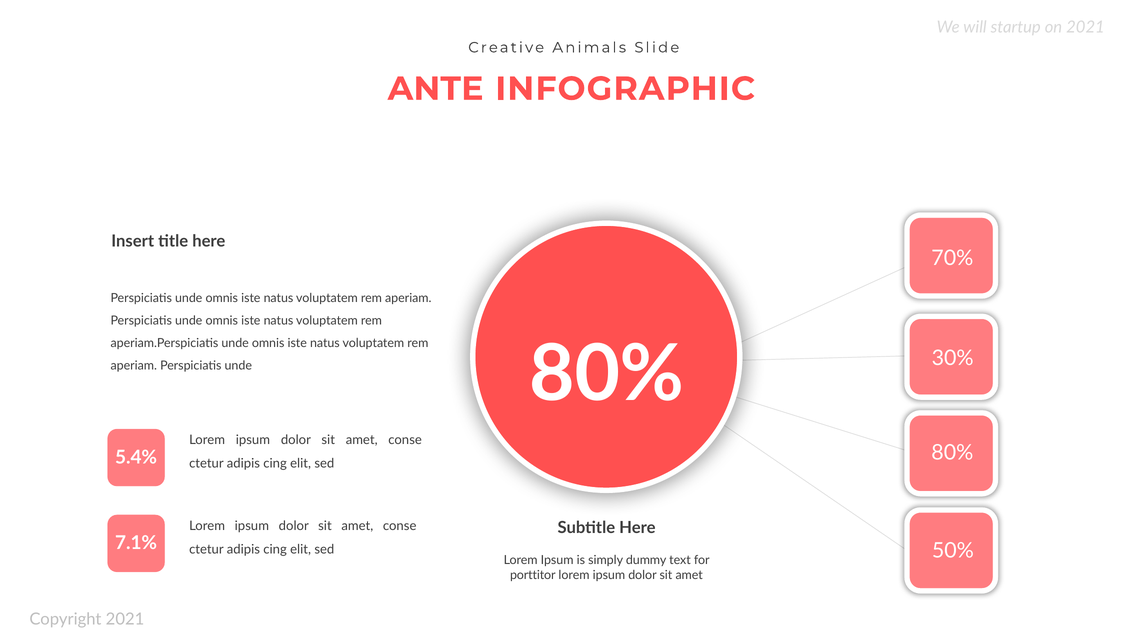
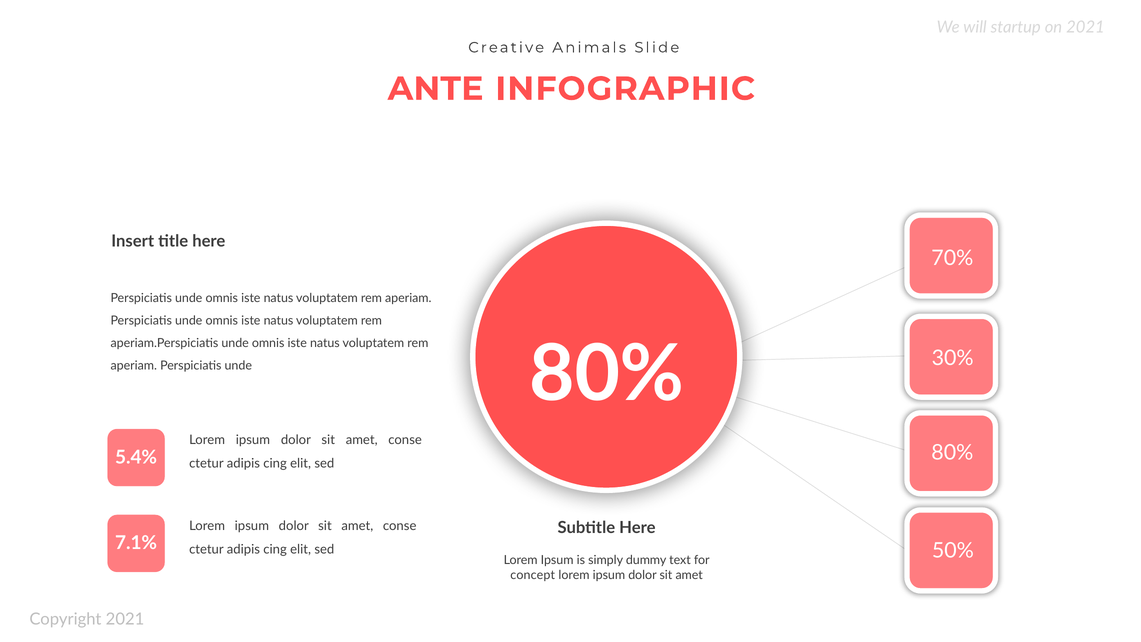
porttitor: porttitor -> concept (533, 575)
